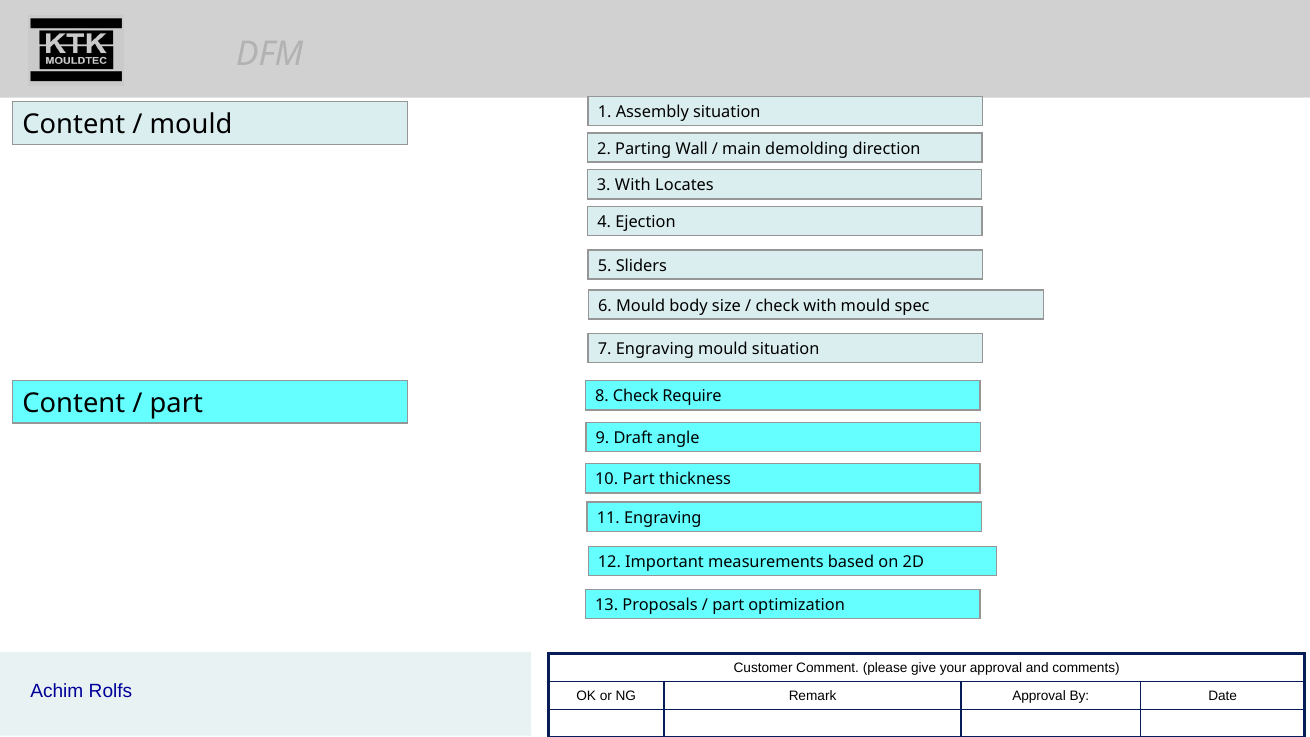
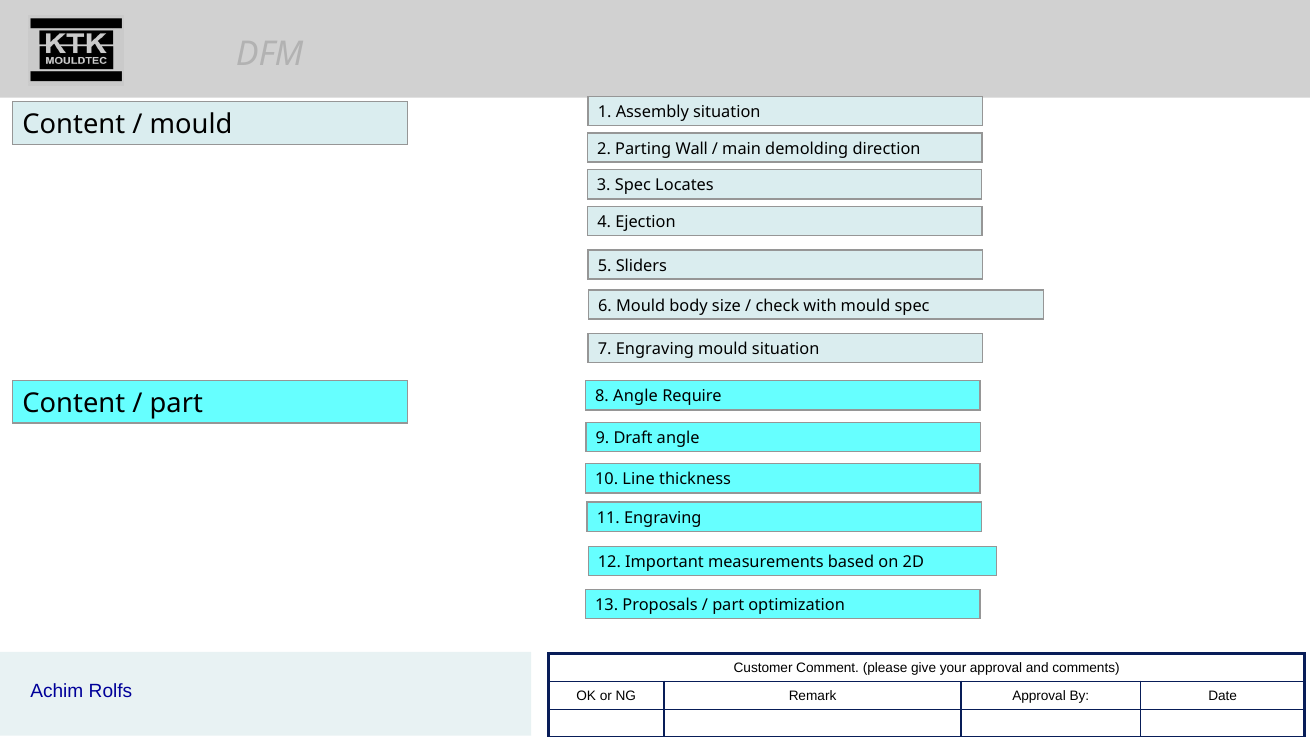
3 With: With -> Spec (633, 185)
8 Check: Check -> Angle (636, 396)
10 Part: Part -> Line (639, 479)
